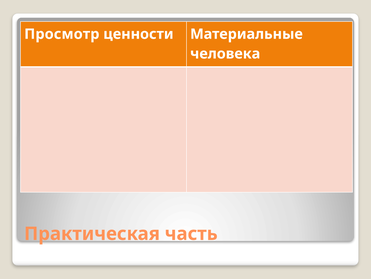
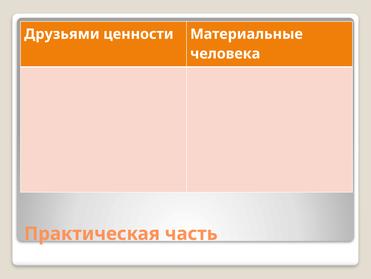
Просмотр: Просмотр -> Друзьями (62, 34)
